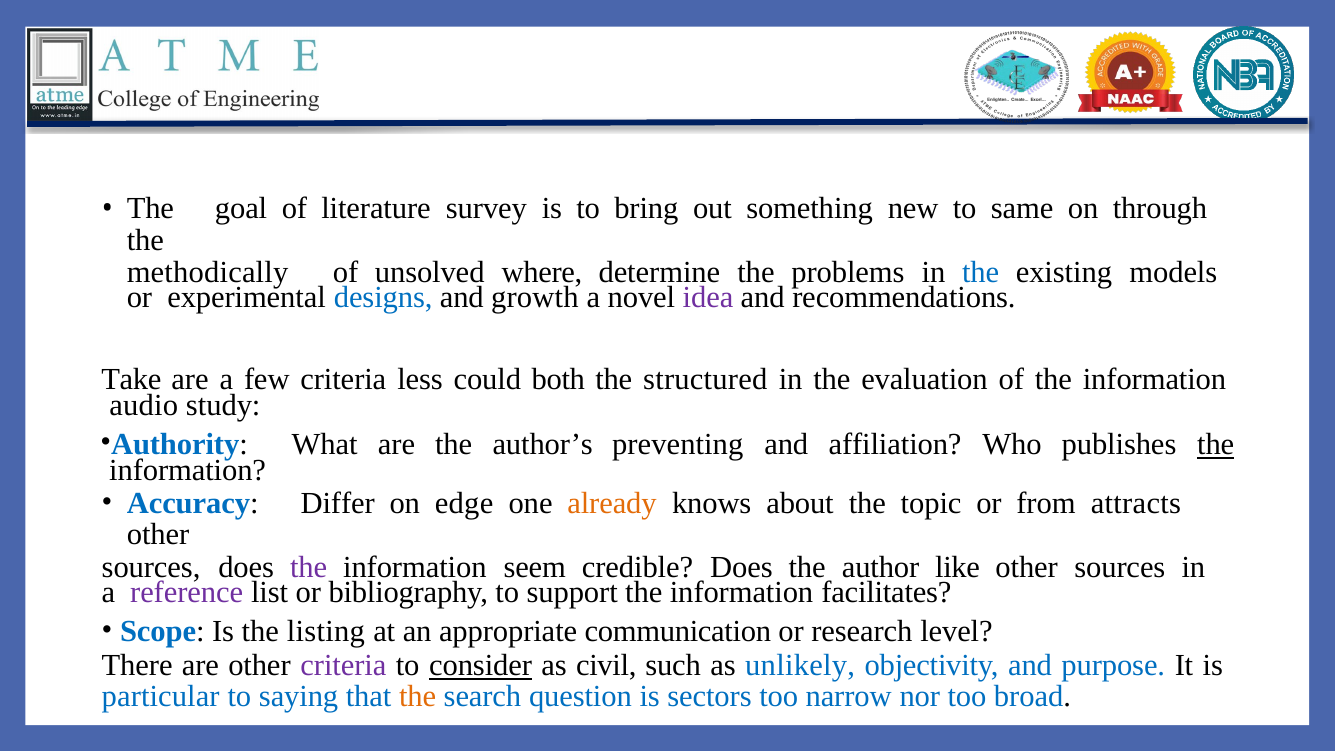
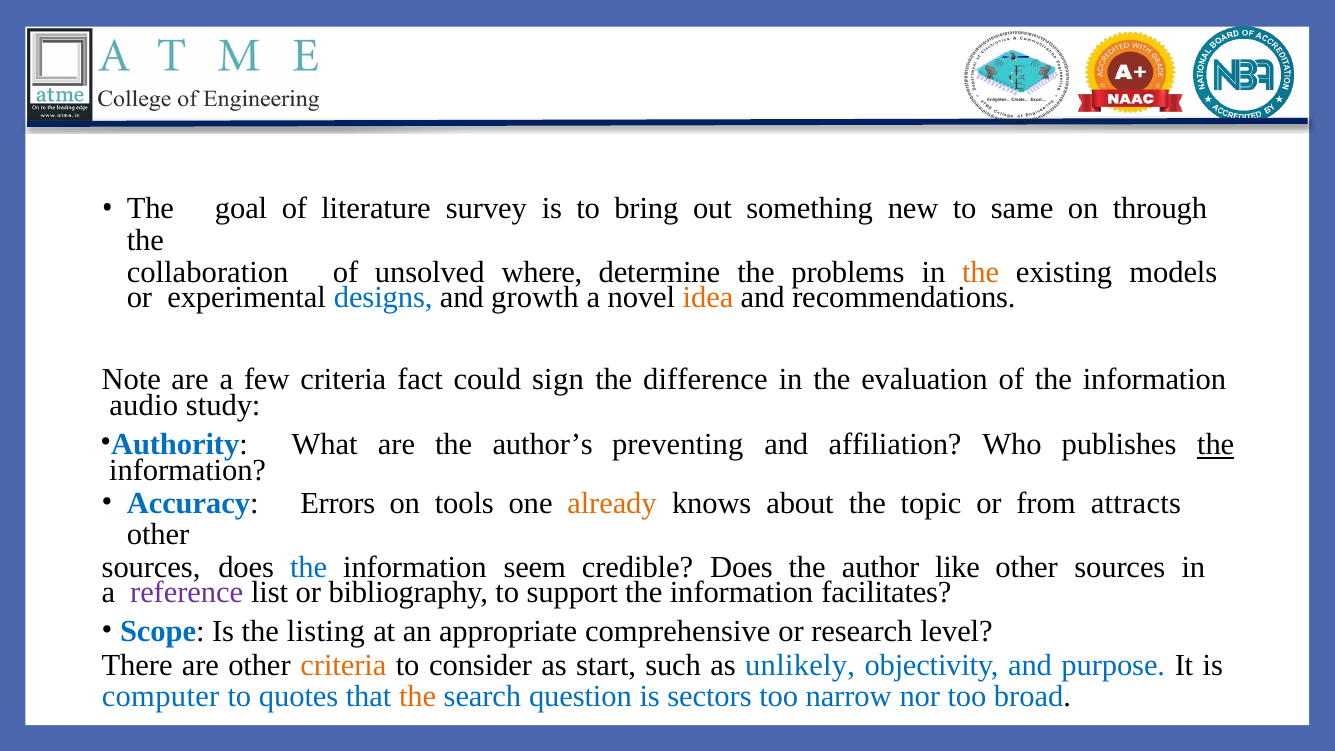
methodically: methodically -> collaboration (208, 272)
the colour: blue -> orange (981, 272)
idea colour: purple -> orange (708, 298)
Take: Take -> Note (131, 379)
less: less -> fact (420, 379)
both: both -> sign (558, 379)
structured: structured -> difference (705, 379)
Differ: Differ -> Errors (338, 503)
edge: edge -> tools (464, 503)
the colour: purple -> blue (309, 567)
communication: communication -> comprehensive (678, 631)
criteria colour: purple -> orange (343, 665)
consider underline: present -> none (481, 665)
civil: civil -> start (606, 665)
particular: particular -> computer (161, 697)
saying: saying -> quotes (299, 697)
